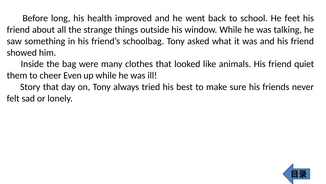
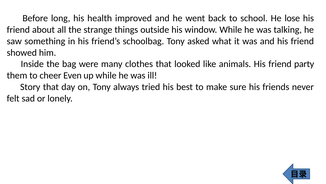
feet: feet -> lose (292, 18)
quiet: quiet -> party (304, 64)
